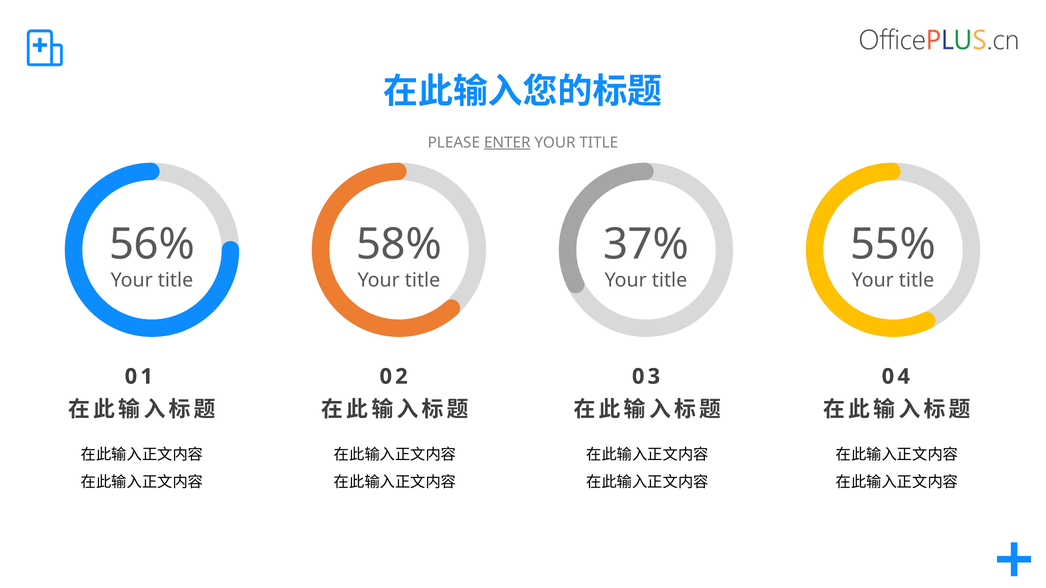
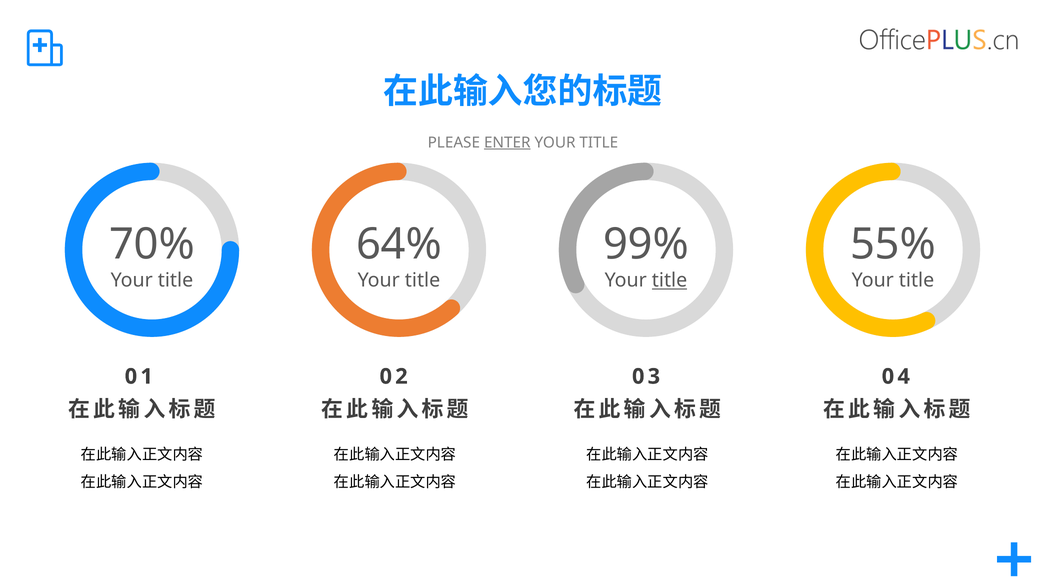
56%: 56% -> 70% (152, 244)
58%: 58% -> 64% (399, 244)
37%: 37% -> 99% (646, 244)
title underline: none -> present (670, 281)
